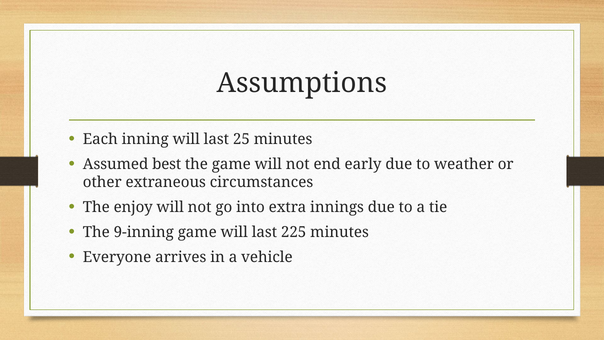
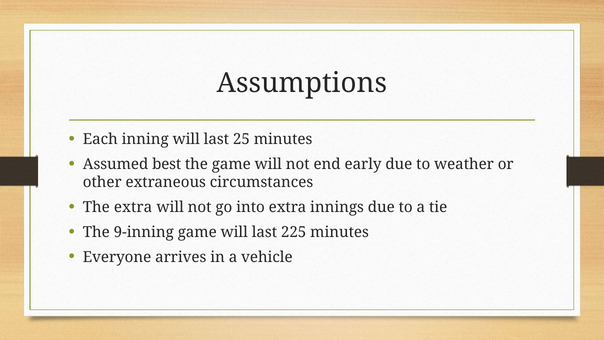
The enjoy: enjoy -> extra (133, 207)
